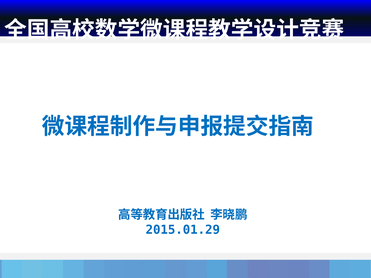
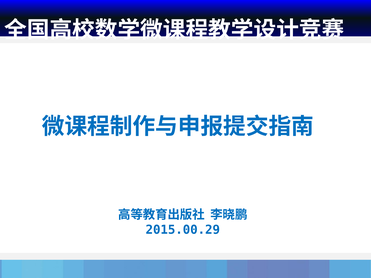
2015.01.29: 2015.01.29 -> 2015.00.29 (183, 230)
